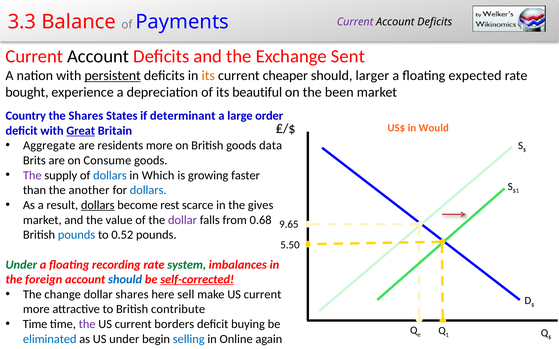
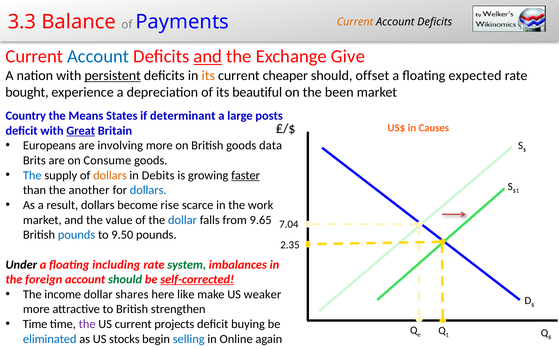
Current colour: purple -> orange (355, 22)
Account colour: black -> blue (98, 56)
and underline: none -> present (208, 56)
Sent: Sent -> Give (348, 56)
larger: larger -> offset (372, 76)
the Shares: Shares -> Means (86, 116)
order: order -> posts (269, 116)
Would: Would -> Causes (434, 128)
Aggregate: Aggregate -> Europeans (49, 146)
residents: residents -> involving (120, 146)
The colour: purple -> blue (32, 175)
dollars colour: blue -> orange (110, 175)
Which: Which -> Debits (158, 175)
faster underline: none -> present (246, 175)
dollars underline: present -> none (98, 205)
rest: rest -> rise (170, 205)
gives: gives -> work (261, 205)
dollar colour: purple -> blue (182, 220)
0.68: 0.68 -> 9.65 (261, 220)
9.65: 9.65 -> 7.04 (289, 225)
0.52: 0.52 -> 9.50 (122, 235)
5.50: 5.50 -> 2.35 (290, 245)
Under colour: green -> black (21, 265)
recording: recording -> including (116, 265)
should colour: blue -> green (125, 280)
change: change -> income (63, 295)
sell: sell -> like (186, 295)
make US current: current -> weaker (263, 295)
contribute: contribute -> strengthen (178, 310)
borders: borders -> projects (174, 324)
US under: under -> stocks (124, 339)
